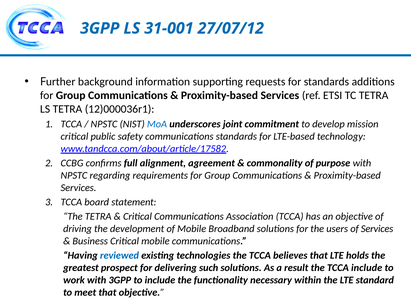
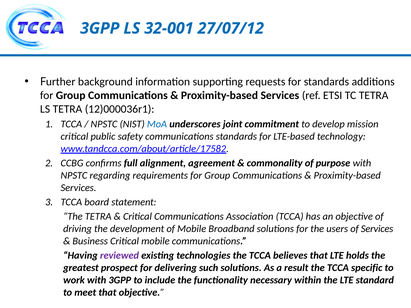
31-001: 31-001 -> 32-001 (169, 28)
reviewed colour: blue -> purple (119, 256)
TCCA include: include -> specific (367, 268)
